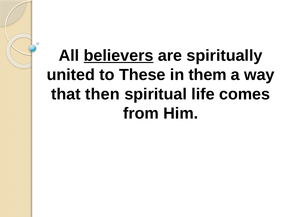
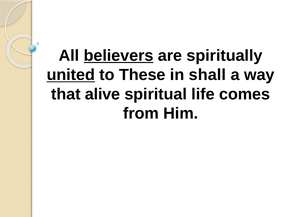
united underline: none -> present (71, 75)
them: them -> shall (207, 75)
then: then -> alive (103, 94)
